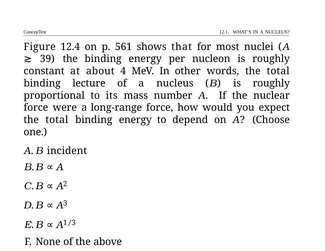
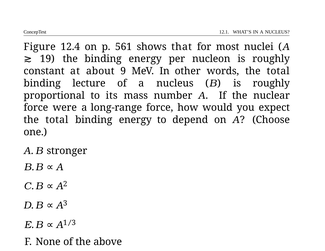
39: 39 -> 19 (47, 59)
4: 4 -> 9 (123, 71)
incident: incident -> stronger (67, 151)
